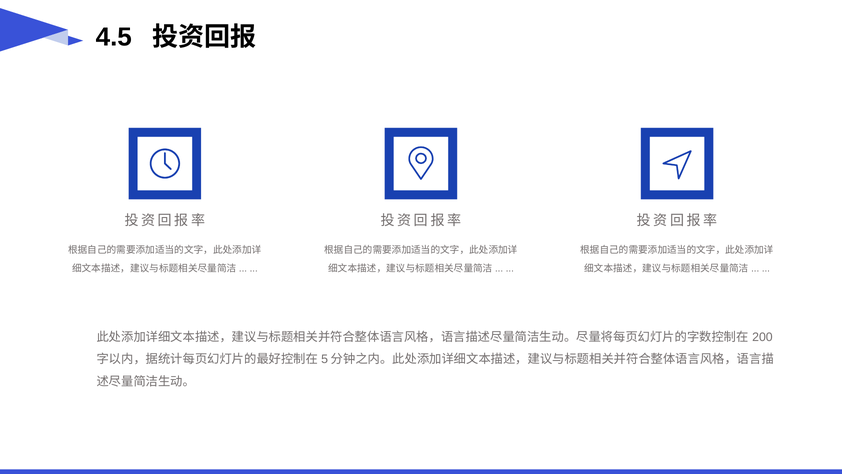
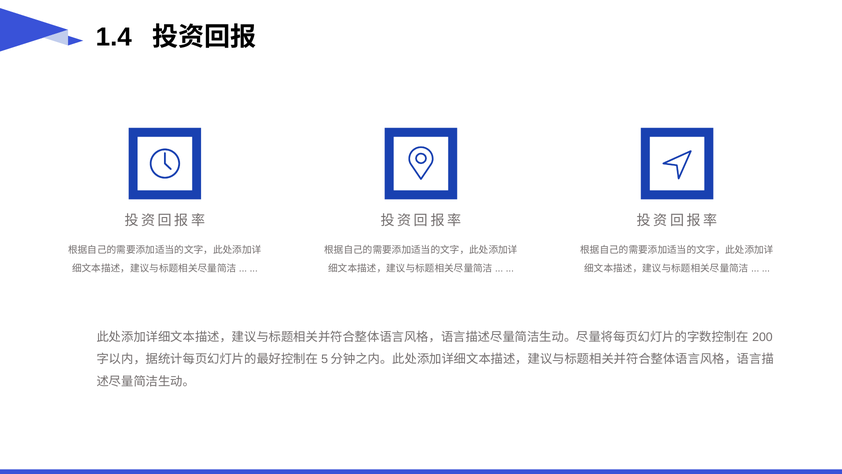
4.5: 4.5 -> 1.4 (114, 37)
